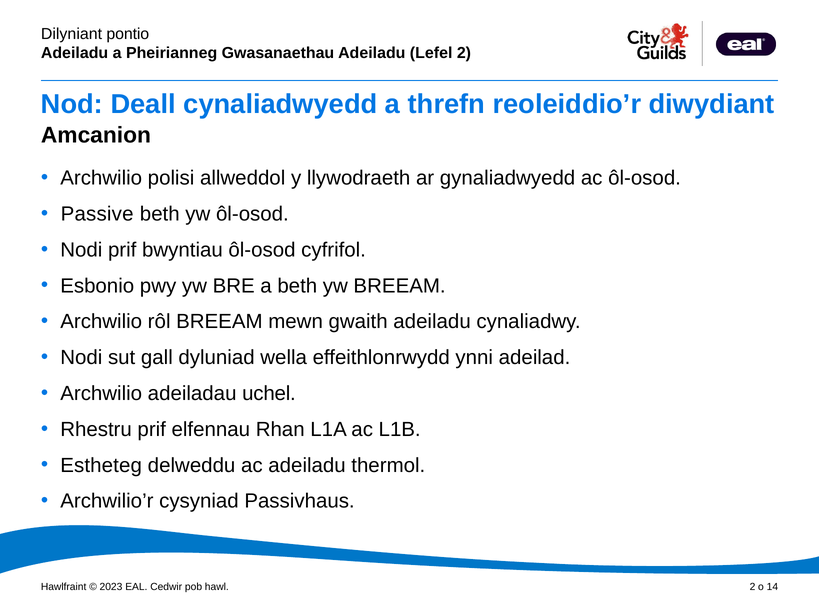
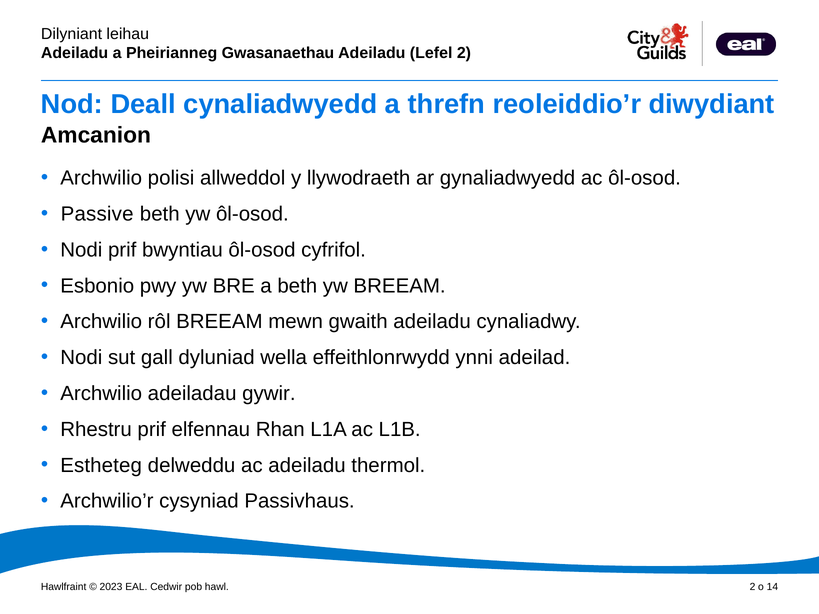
pontio: pontio -> leihau (128, 34)
uchel: uchel -> gywir (269, 394)
